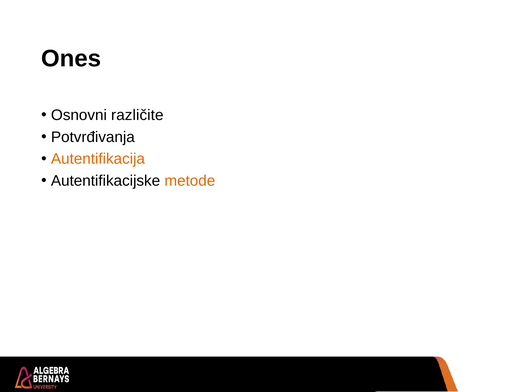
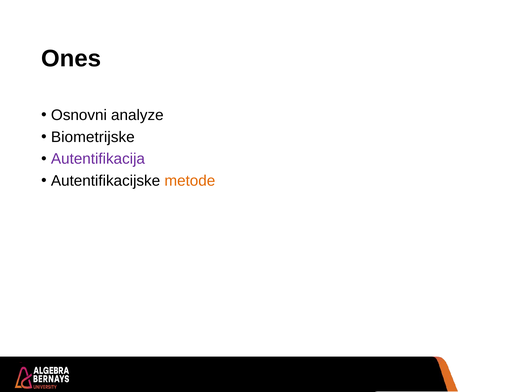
različite: različite -> analyze (137, 115)
Potvrđivanja: Potvrđivanja -> Biometrijske (93, 137)
Autentifikacija colour: orange -> purple (98, 159)
